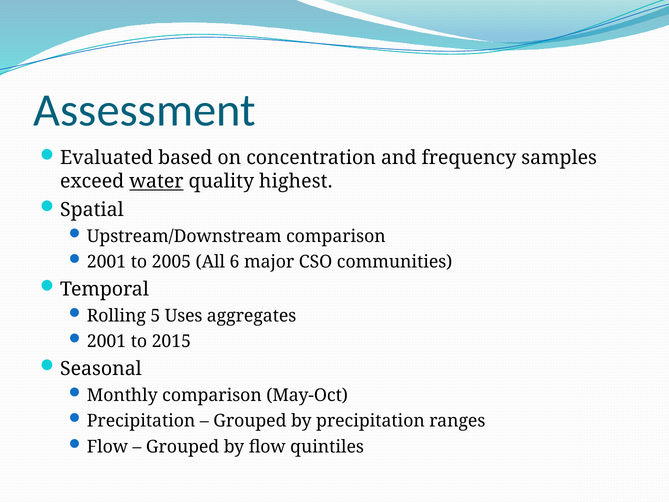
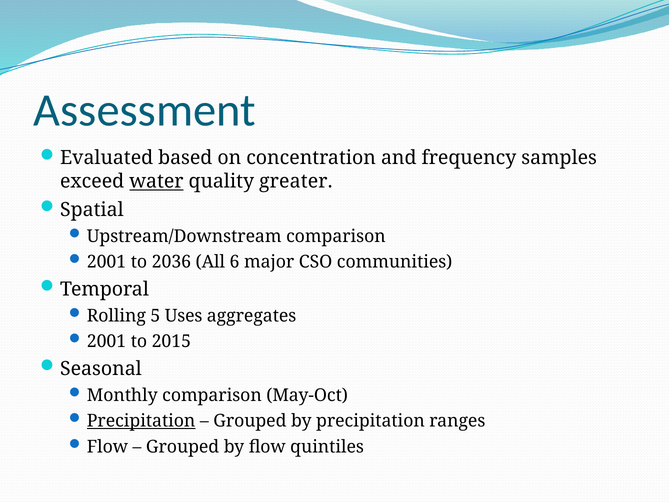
highest: highest -> greater (296, 181)
2005: 2005 -> 2036 (171, 262)
Precipitation underline: none -> present (141, 421)
